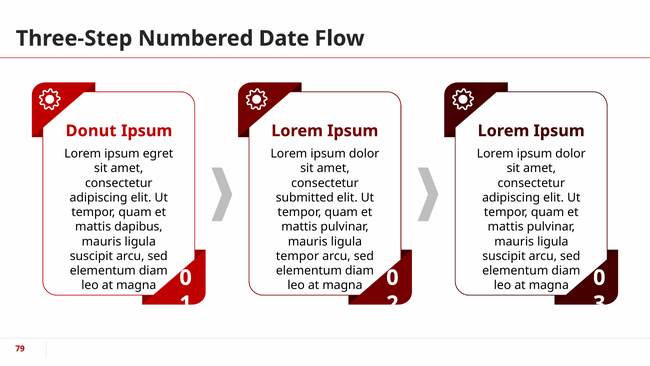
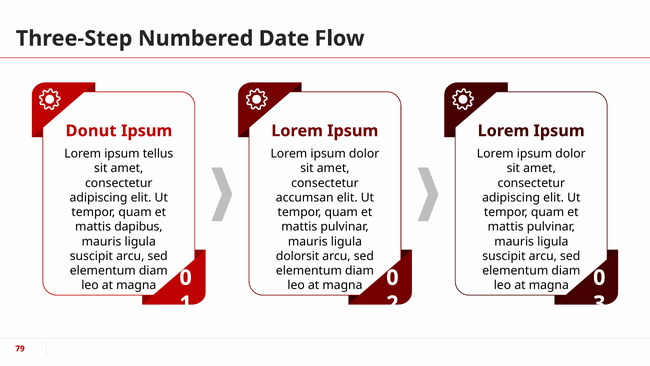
egret: egret -> tellus (158, 154)
submitted: submitted -> accumsan (305, 197)
tempor: tempor -> dolorsit (298, 256)
